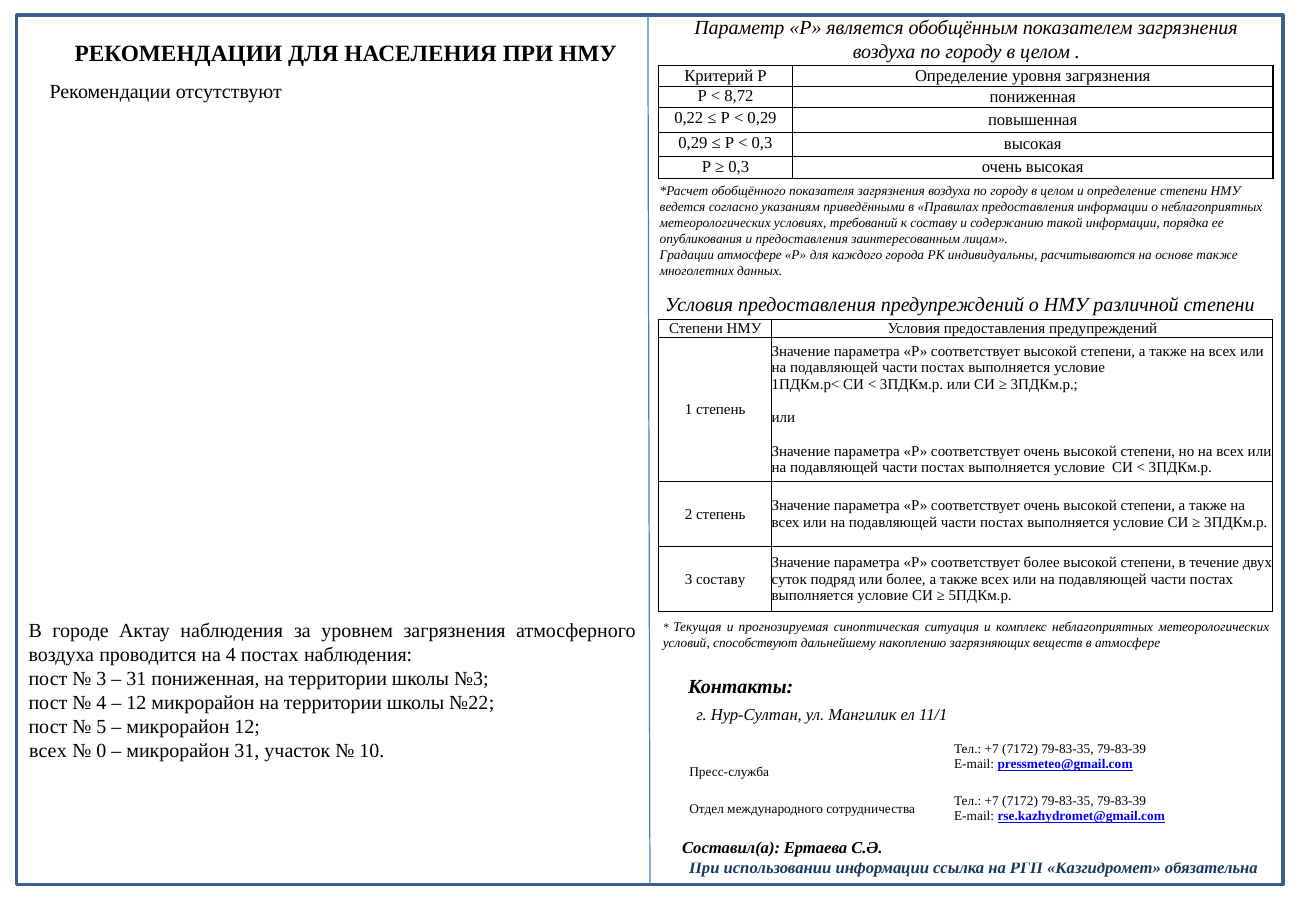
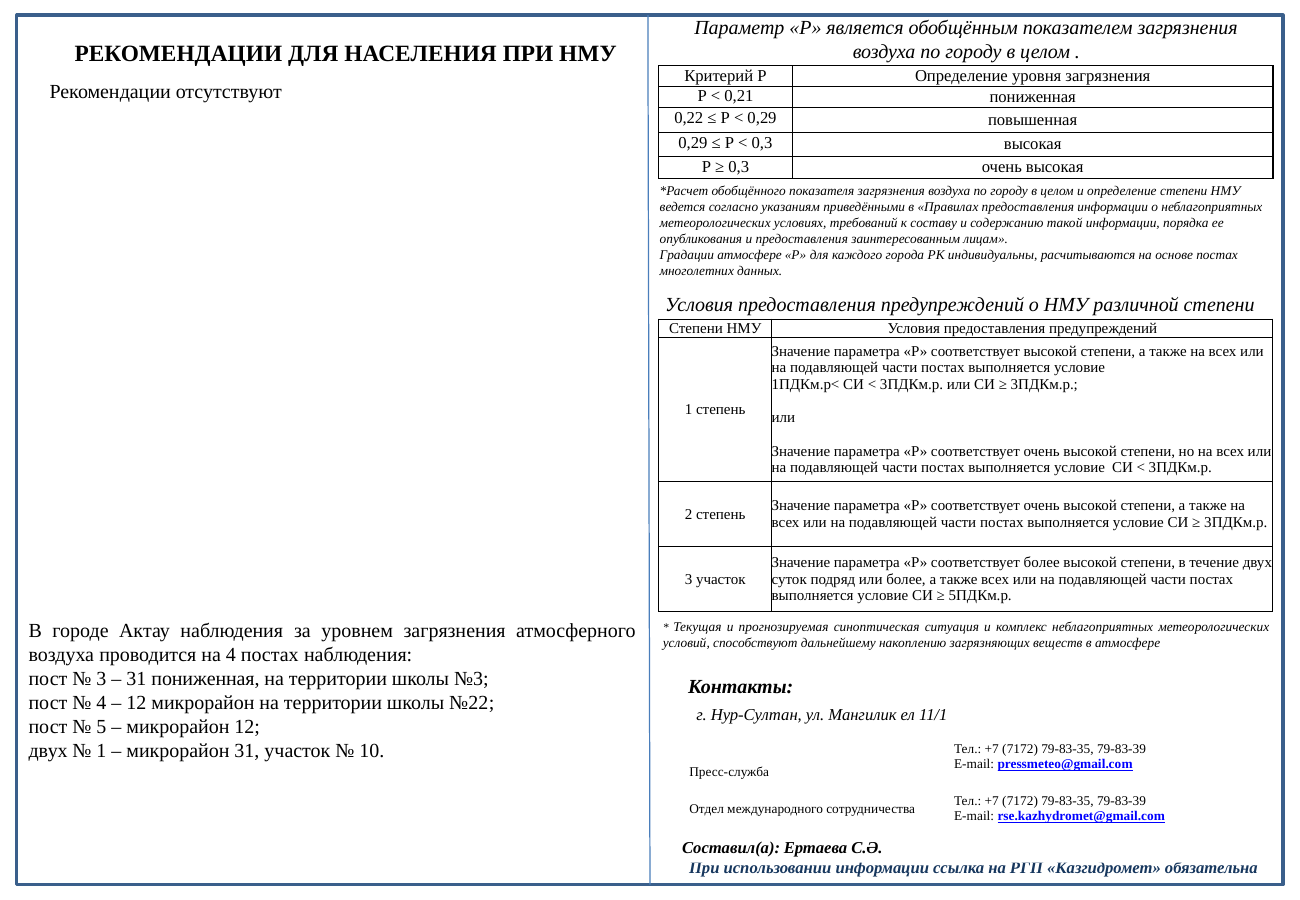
8,72: 8,72 -> 0,21 (739, 96)
основе также: также -> постах (1217, 255)
3 составу: составу -> участок (721, 579)
всех: всех -> двух (48, 751)
0: 0 -> 1 (101, 751)
